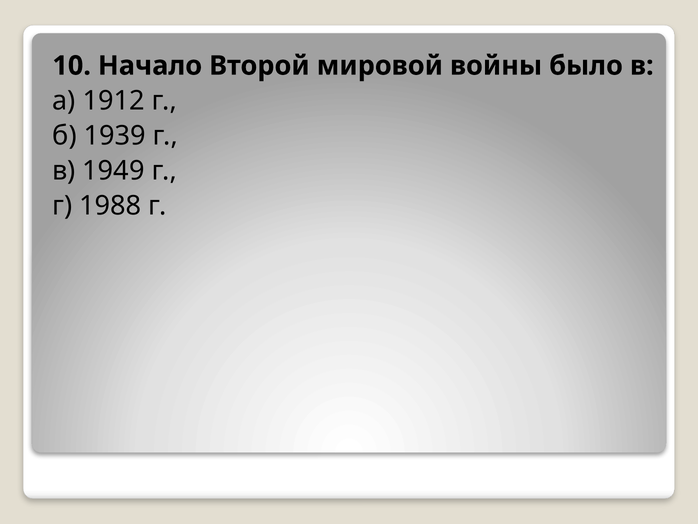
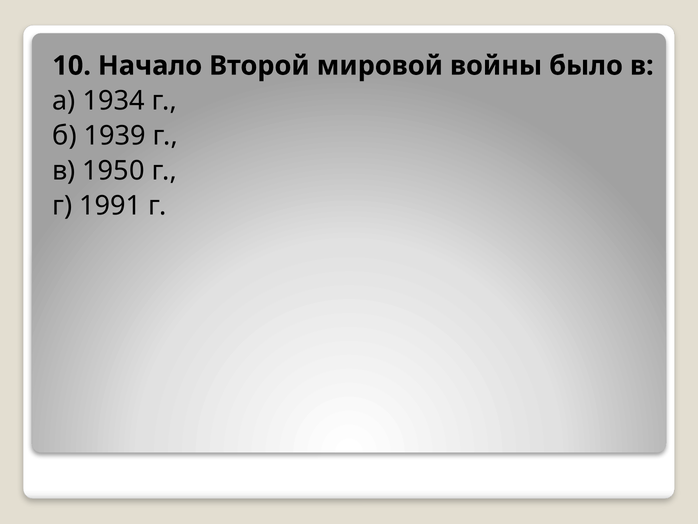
1912: 1912 -> 1934 (114, 101)
1949: 1949 -> 1950 (113, 171)
1988: 1988 -> 1991 (110, 206)
